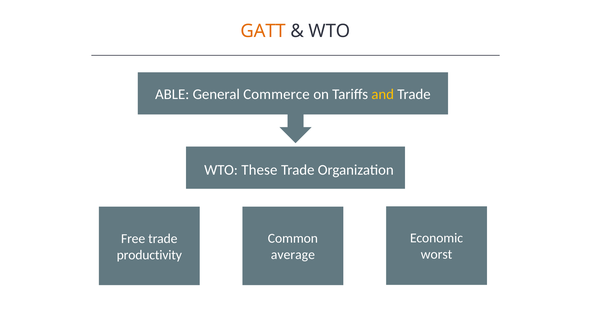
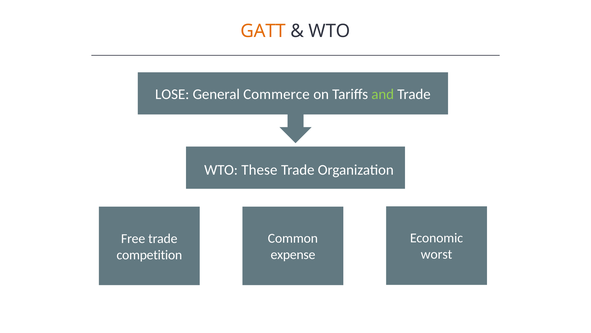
ABLE: ABLE -> LOSE (172, 94)
and colour: yellow -> light green (383, 94)
average: average -> expense (293, 254)
productivity: productivity -> competition (149, 254)
